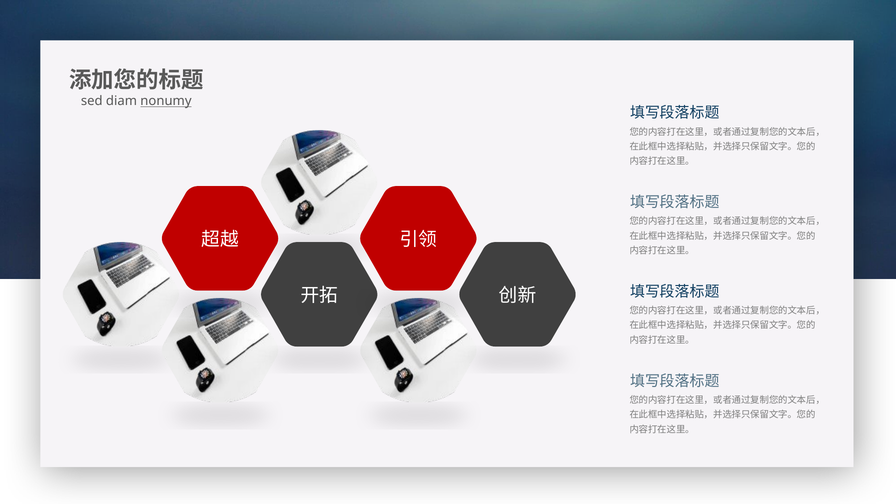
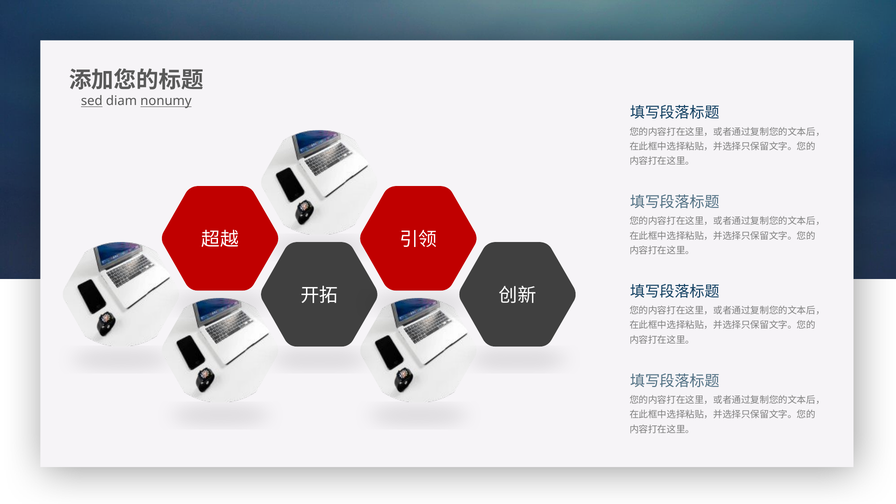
sed underline: none -> present (92, 101)
